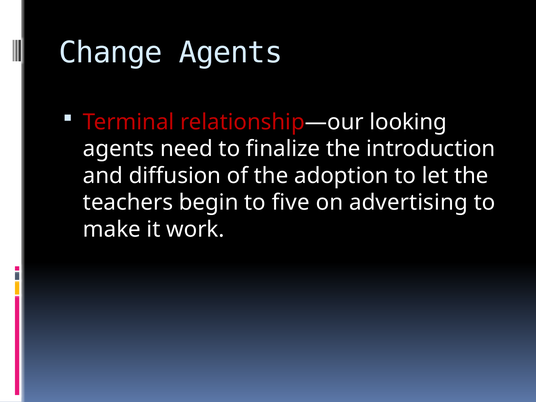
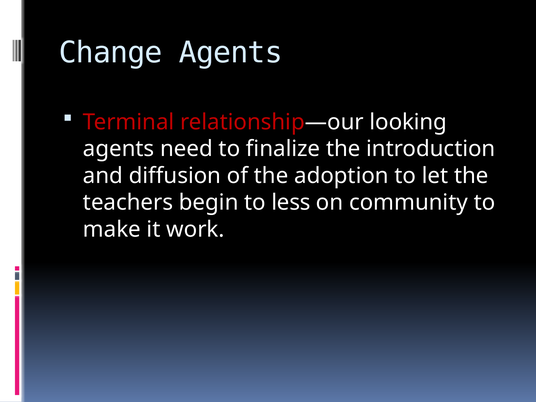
five: five -> less (291, 203)
advertising: advertising -> community (408, 203)
